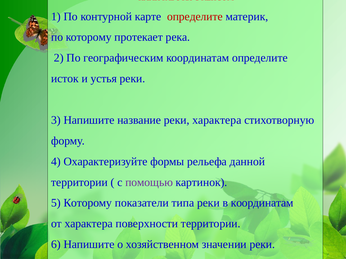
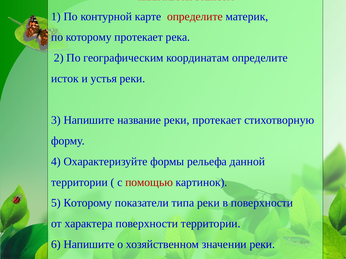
реки характера: характера -> протекает (217, 120)
помощью colour: purple -> red (149, 183)
в координатам: координатам -> поверхности (262, 203)
